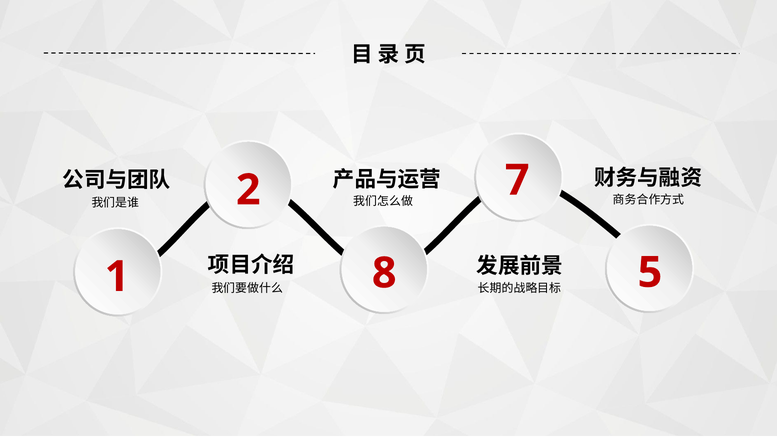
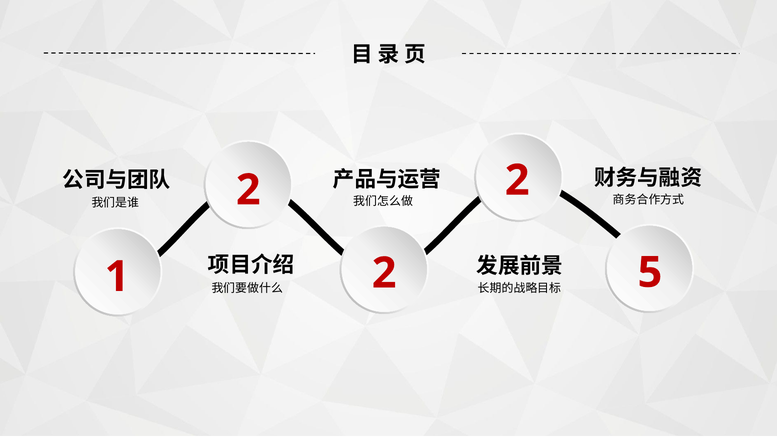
7: 7 -> 2 (517, 180)
1 8: 8 -> 2 (384, 273)
